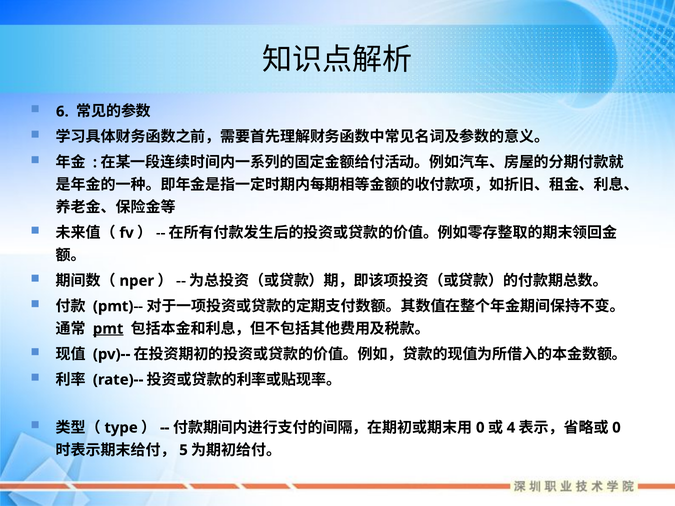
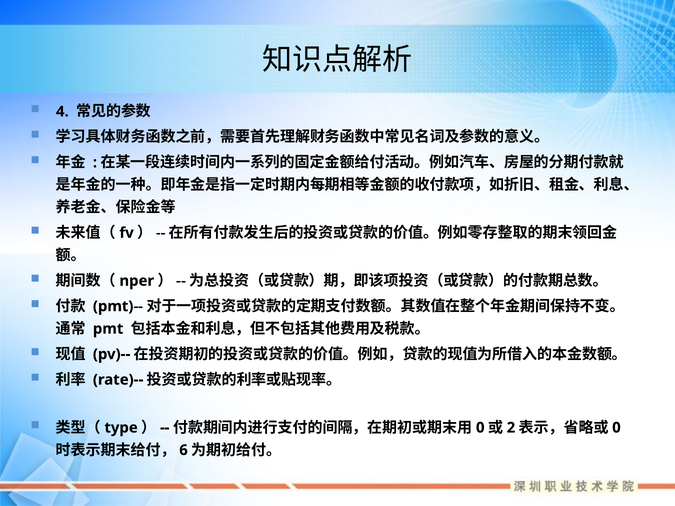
6: 6 -> 4 (62, 112)
pmt underline: present -> none (108, 329)
4: 4 -> 2 (511, 428)
5: 5 -> 6 (184, 450)
